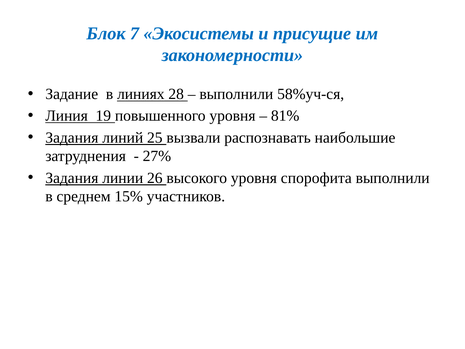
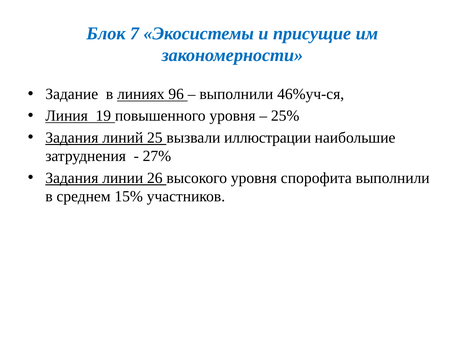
28: 28 -> 96 (176, 94)
58%уч-ся: 58%уч-ся -> 46%уч-ся (311, 94)
81%: 81% -> 25% (285, 116)
распознавать: распознавать -> иллюстрации (268, 137)
